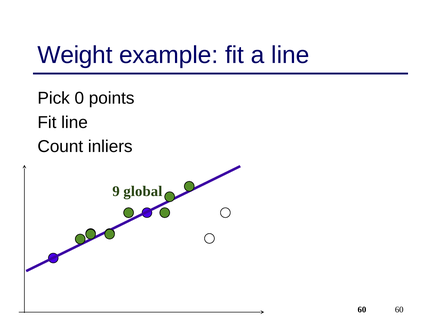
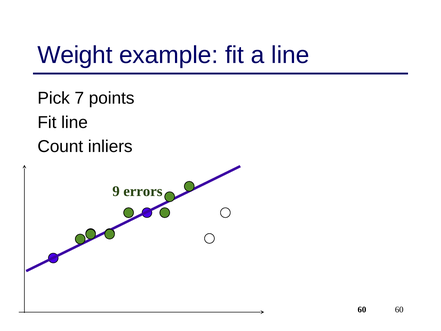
0: 0 -> 7 (79, 98)
global: global -> errors (143, 191)
